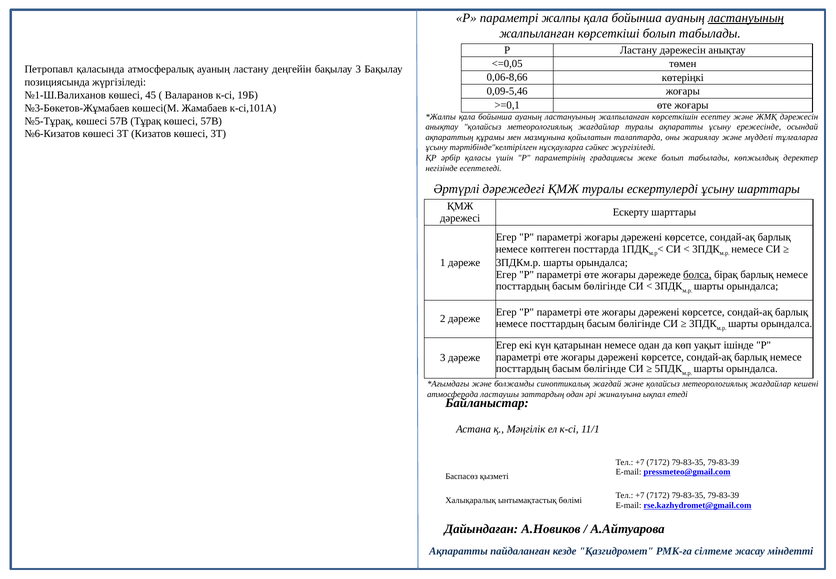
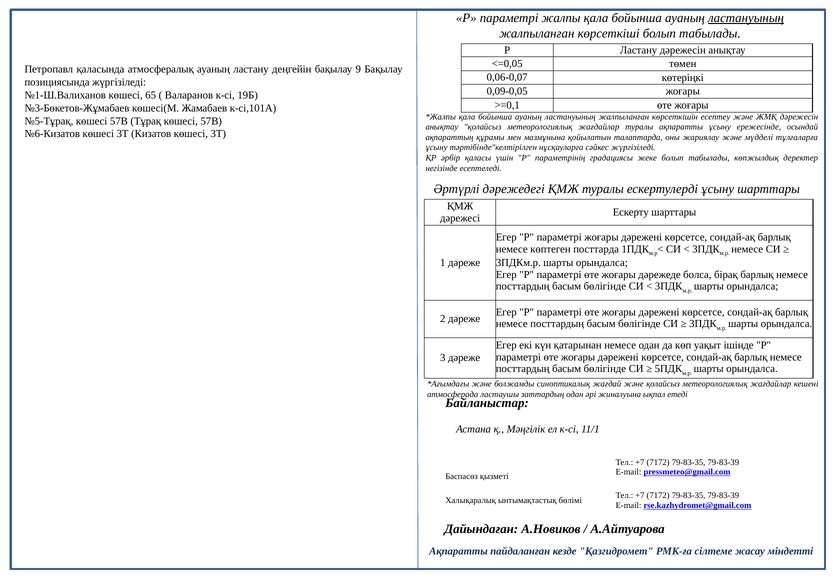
бақылау 3: 3 -> 9 (358, 69)
0,06-8,66: 0,06-8,66 -> 0,06-0,07 (507, 77)
0,09-5,46: 0,09-5,46 -> 0,09-0,05 (507, 91)
45: 45 -> 65 (151, 95)
болса underline: present -> none (697, 274)
